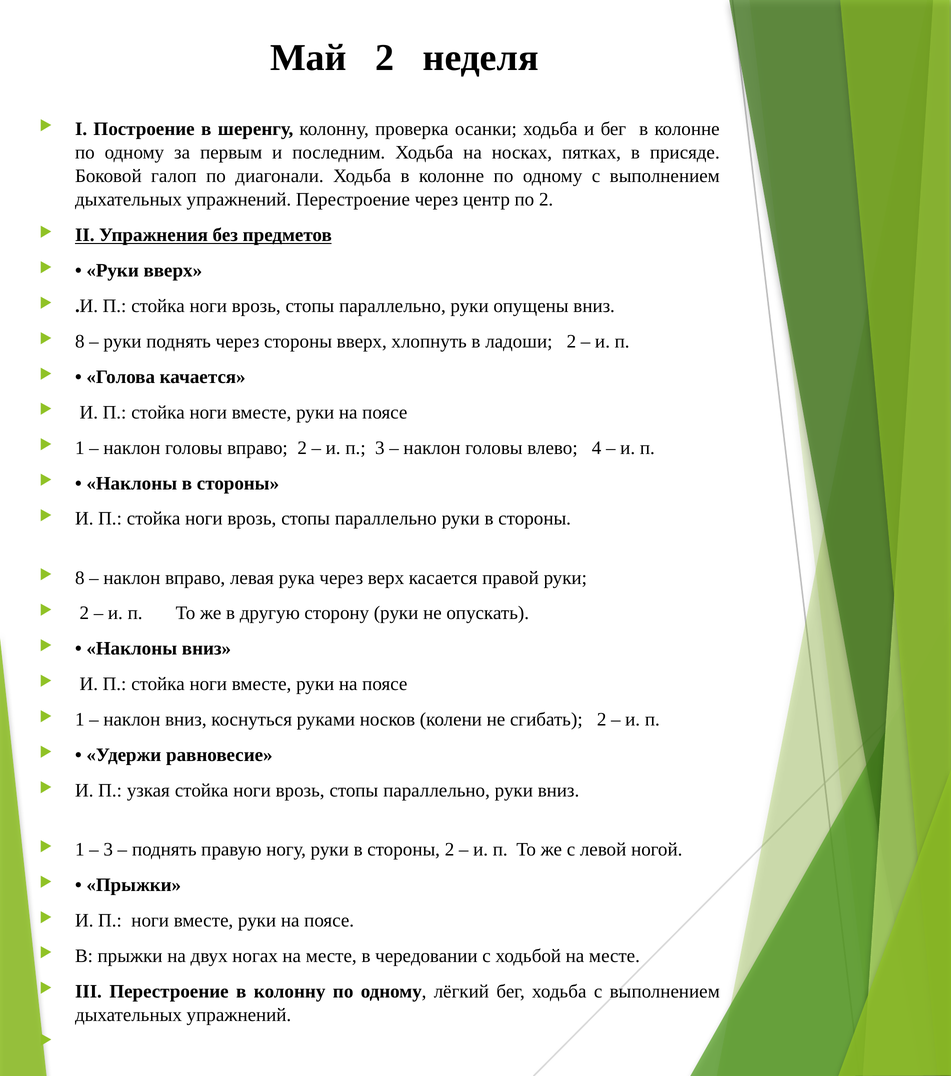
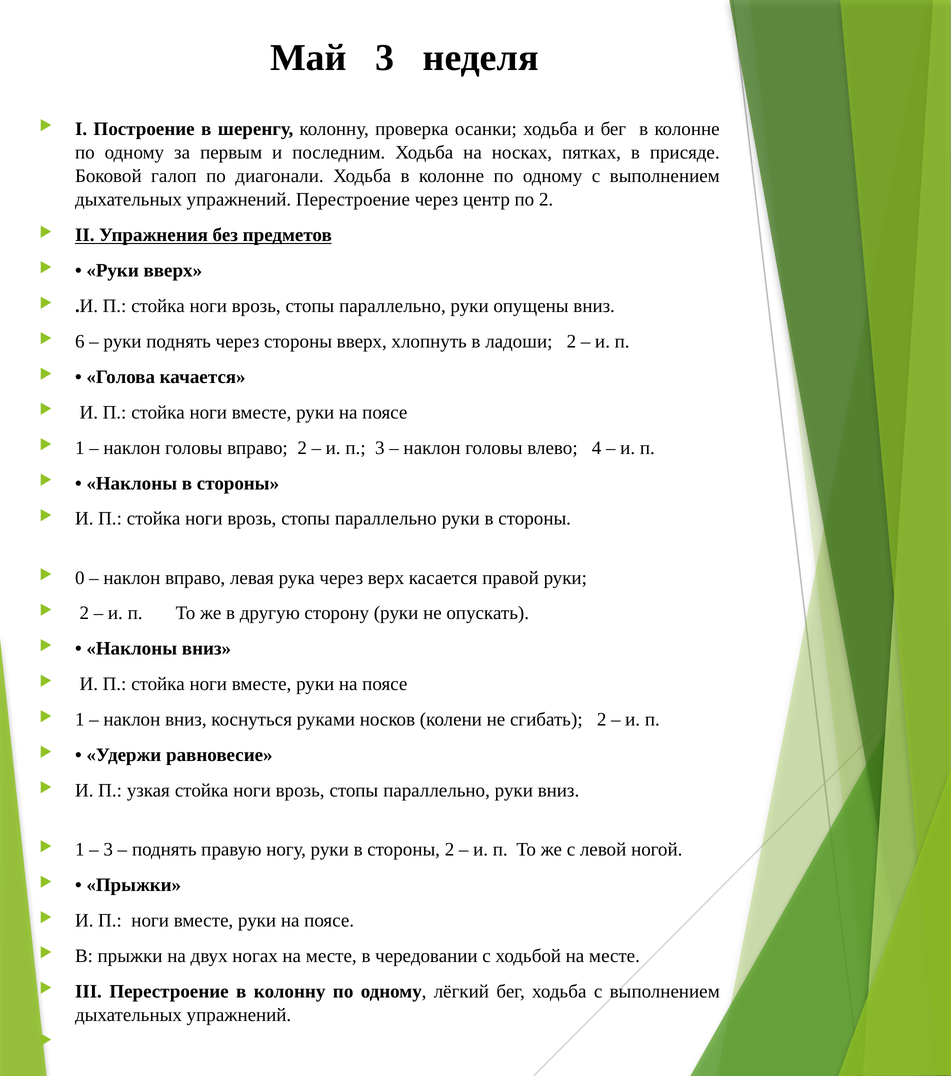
Май 2: 2 -> 3 (385, 58)
8: 8 -> 6 (80, 342)
8: 8 -> 0 (80, 578)
